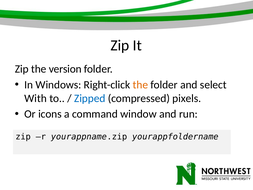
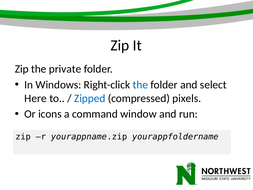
version: version -> private (65, 69)
the colour: orange -> blue (140, 85)
With: With -> Here (36, 98)
